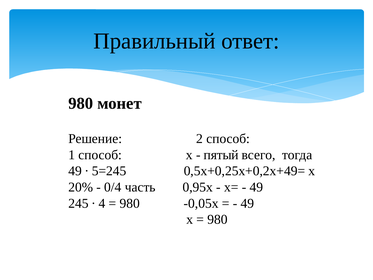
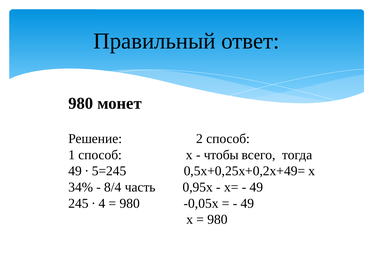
пятый: пятый -> чтобы (221, 155)
20%: 20% -> 34% (81, 187)
0/4: 0/4 -> 8/4 (113, 187)
